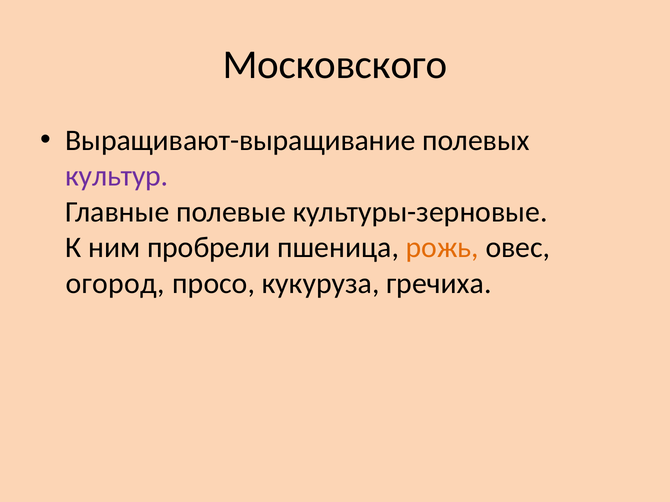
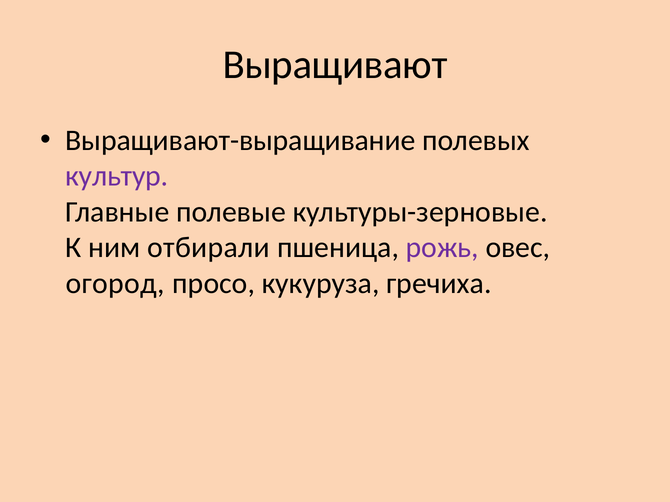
Московского: Московского -> Выращивают (335, 65)
пробрели: пробрели -> отбирали (209, 248)
рожь colour: orange -> purple (442, 248)
